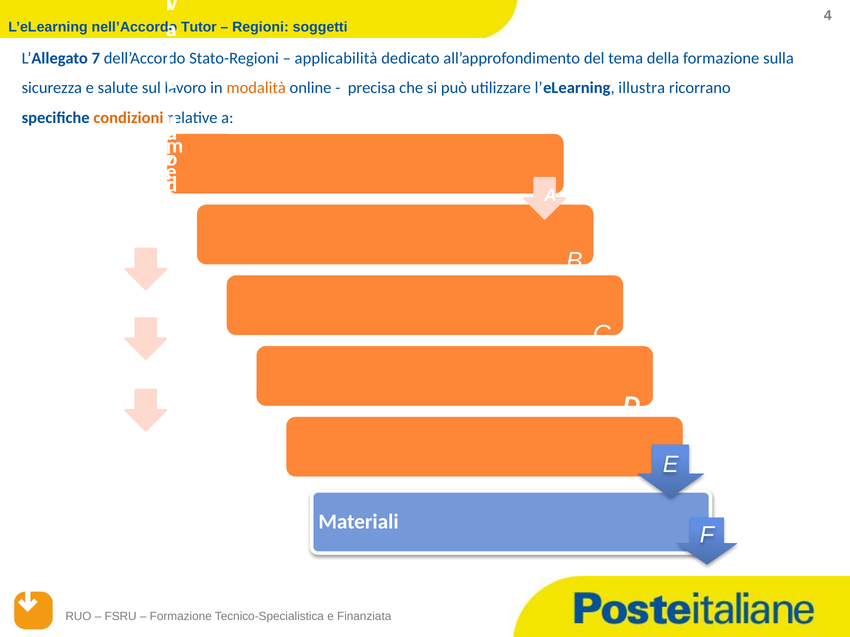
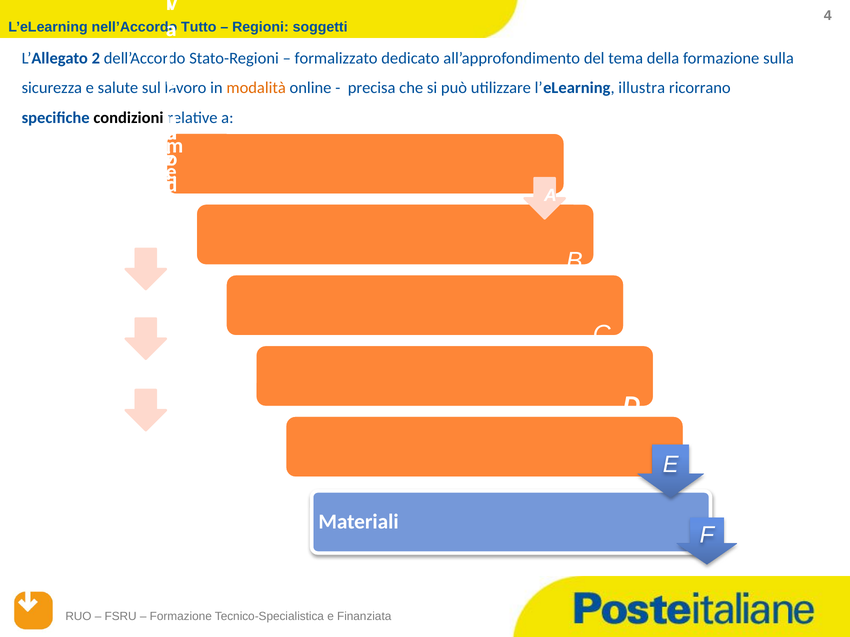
Tutor: Tutor -> Tutto (199, 27)
7: 7 -> 2 (96, 58)
applicabilità: applicabilità -> formalizzato (336, 58)
condizioni colour: orange -> black (128, 118)
